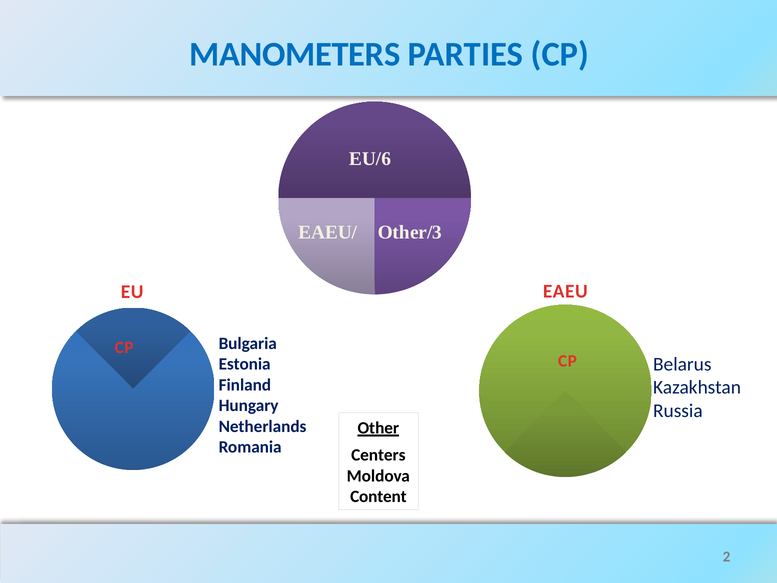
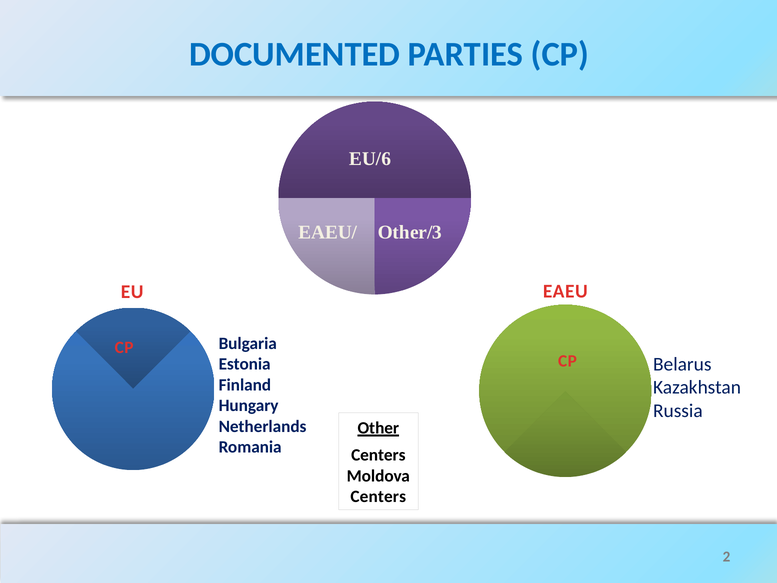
MANOMETERS: MANOMETERS -> DOCUMENTED (295, 55)
Content: Content -> Centers (378, 496)
